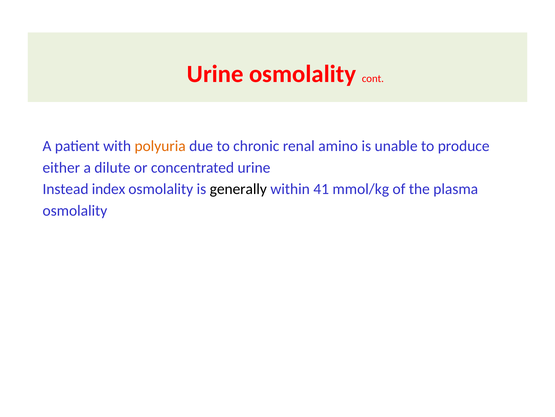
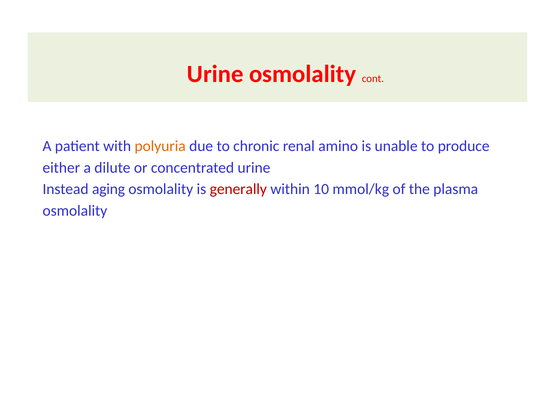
index: index -> aging (109, 189)
generally colour: black -> red (238, 189)
41: 41 -> 10 (321, 189)
